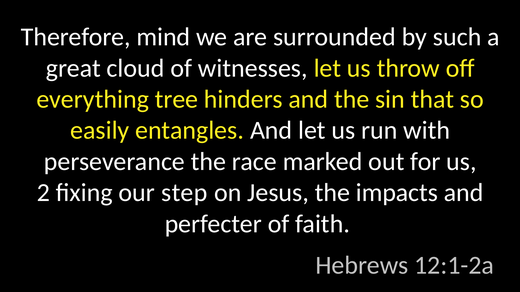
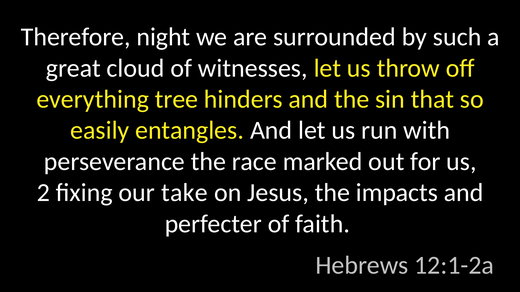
mind: mind -> night (163, 37)
step: step -> take (184, 193)
